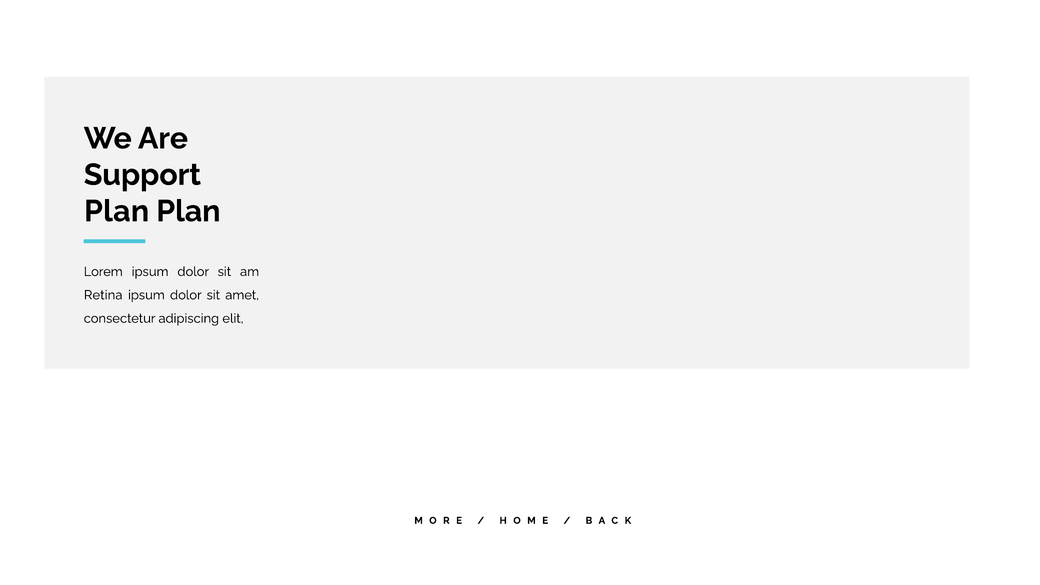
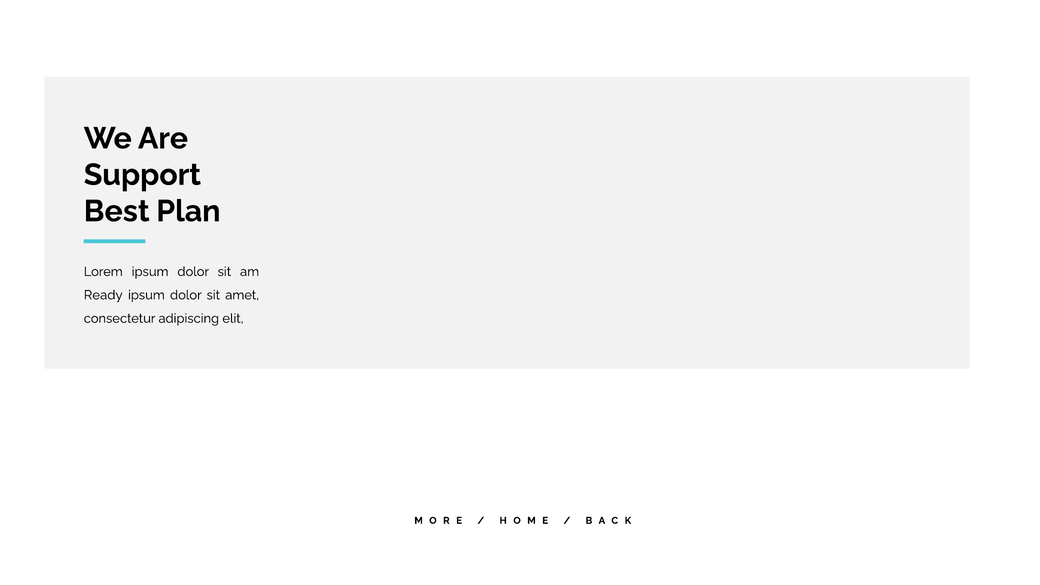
Plan: Plan -> Best (117, 211)
Retina: Retina -> Ready (103, 295)
